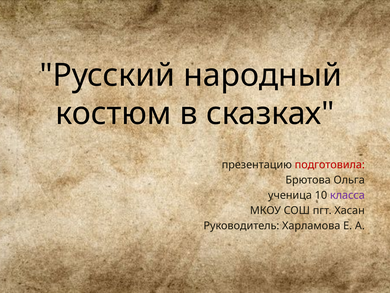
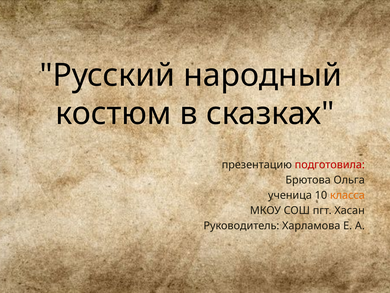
класса colour: purple -> orange (347, 195)
